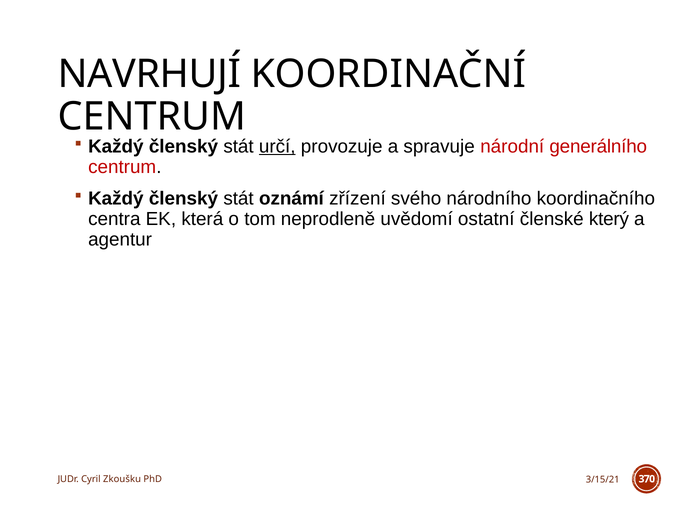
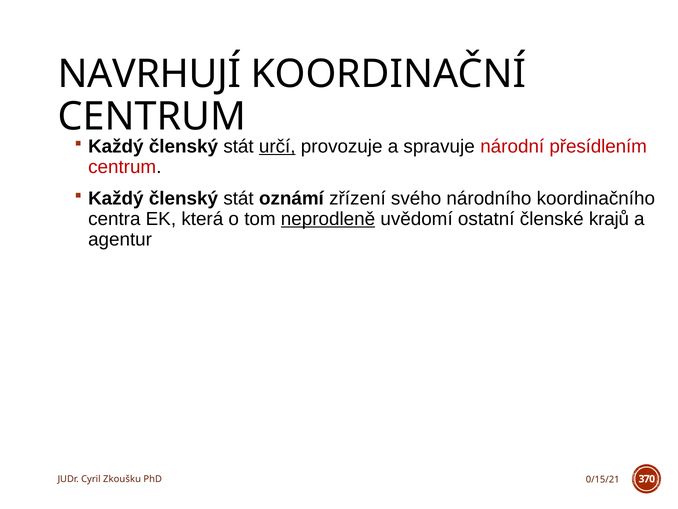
generálního: generálního -> přesídlením (598, 146)
neprodleně underline: none -> present (328, 219)
který: který -> krajů (609, 219)
3/15/21: 3/15/21 -> 0/15/21 (603, 479)
